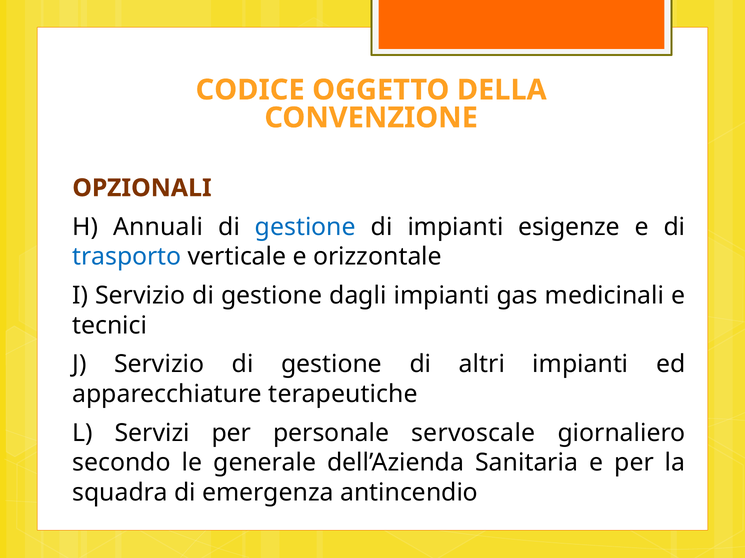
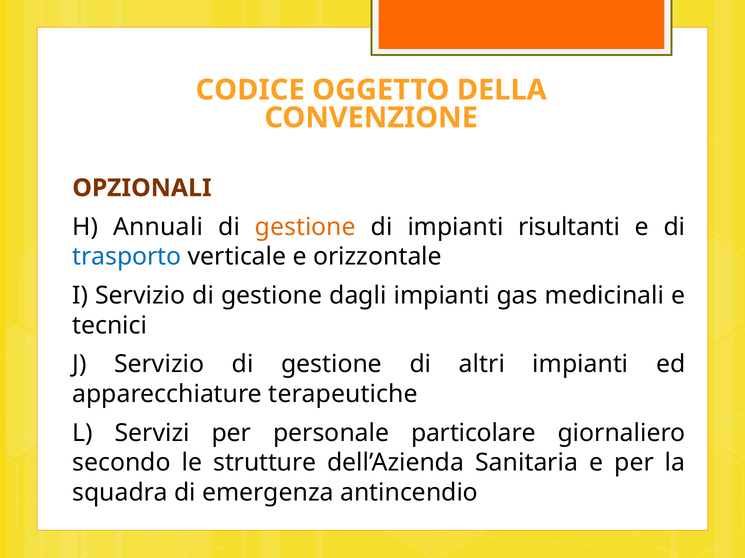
gestione colour: blue -> orange (305, 227)
esigenze: esigenze -> risultanti (569, 227)
servoscale: servoscale -> particolare (473, 434)
generale: generale -> strutture (265, 463)
